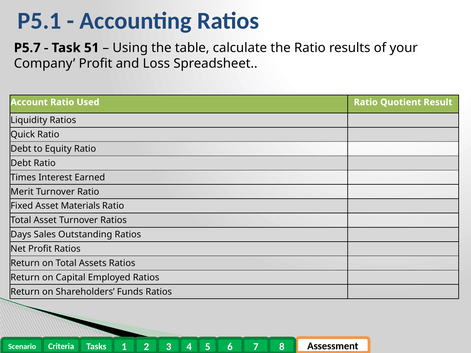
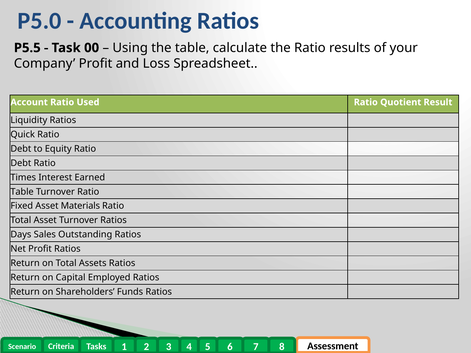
P5.1: P5.1 -> P5.0 (39, 21)
P5.7: P5.7 -> P5.5 (27, 48)
51: 51 -> 00 (92, 48)
Merit: Merit -> Table (22, 192)
